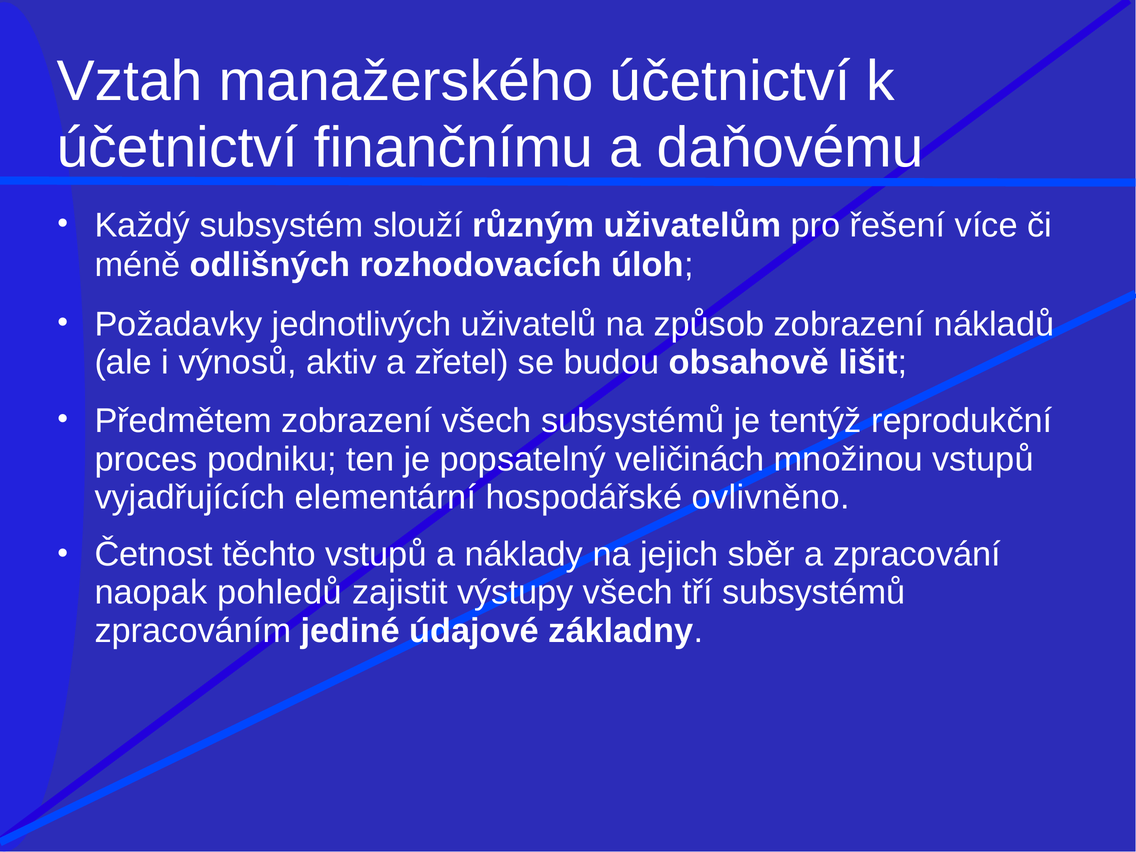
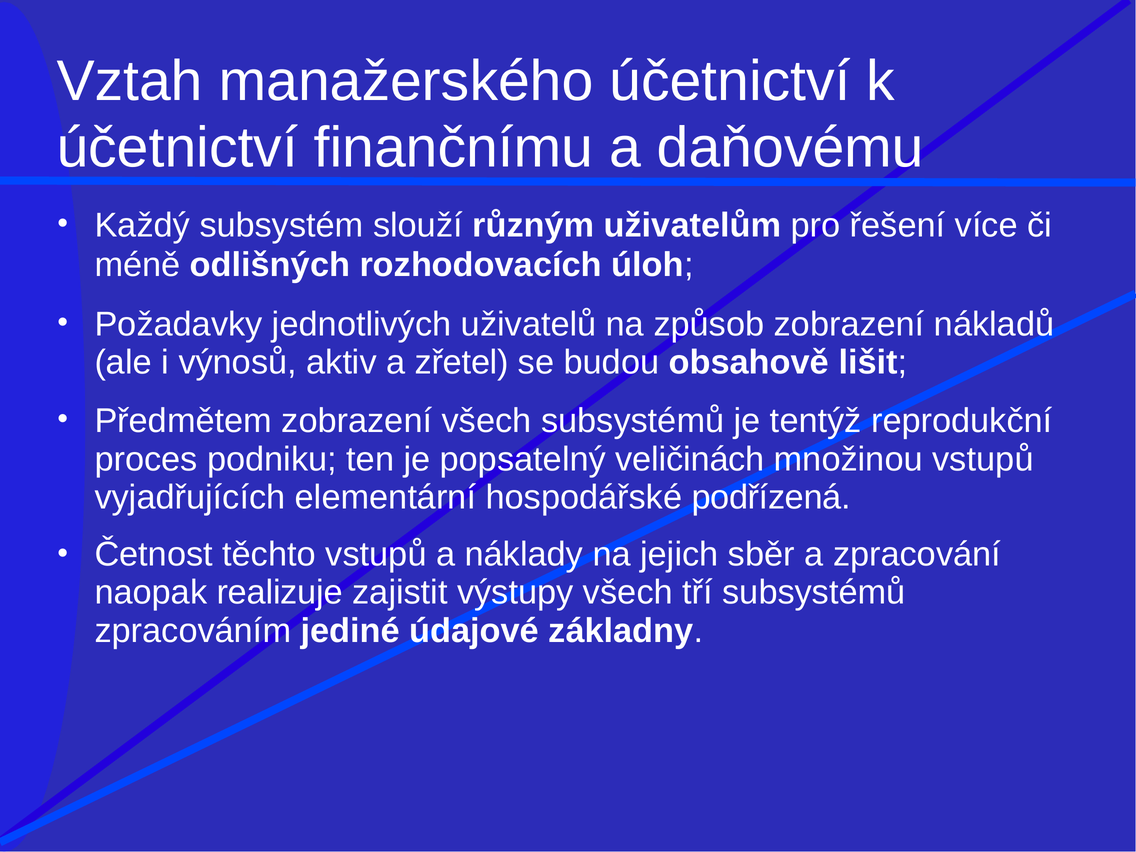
ovlivněno: ovlivněno -> podřízená (771, 498)
pohledů: pohledů -> realizuje (280, 593)
